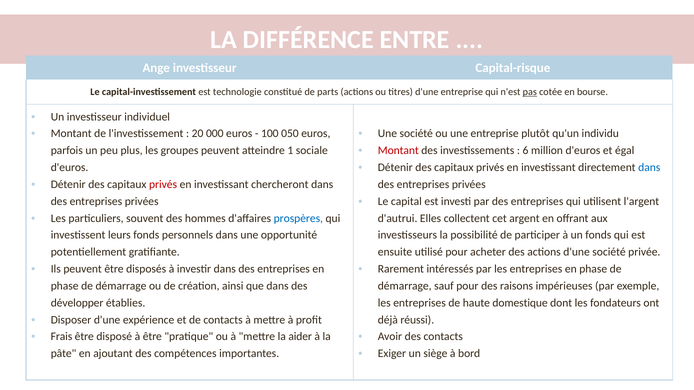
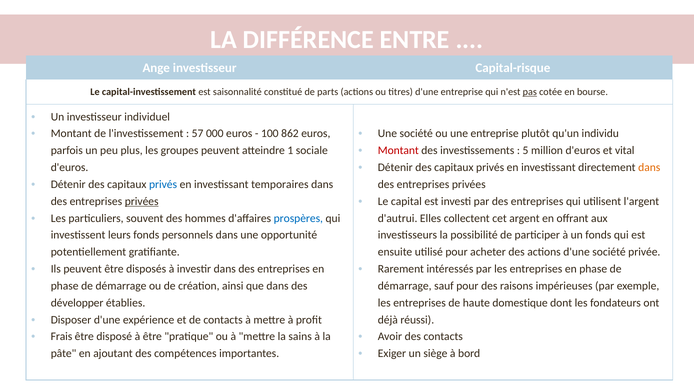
technologie: technologie -> saisonnalité (237, 92)
20: 20 -> 57 (198, 134)
050: 050 -> 862 (290, 134)
6: 6 -> 5 (526, 151)
égal: égal -> vital (625, 151)
dans colour: blue -> orange (649, 168)
privés colour: red -> blue (163, 185)
chercheront: chercheront -> temporaires (280, 185)
privées underline: none -> present (142, 202)
aider: aider -> sains (300, 337)
